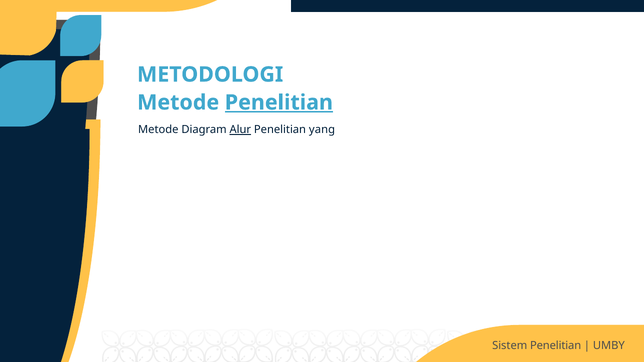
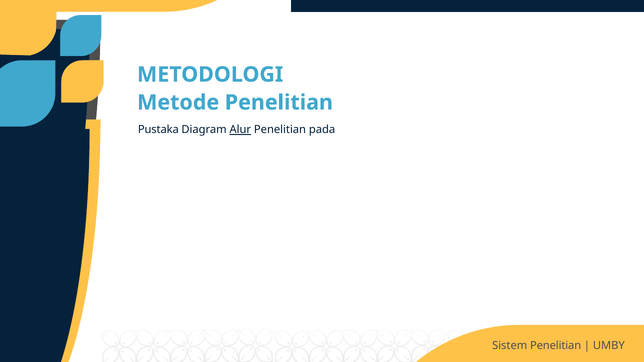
Penelitian underline: present -> none (279, 103)
Metode: Metode -> Pustaka (158, 130)
yang: yang -> pada (322, 130)
